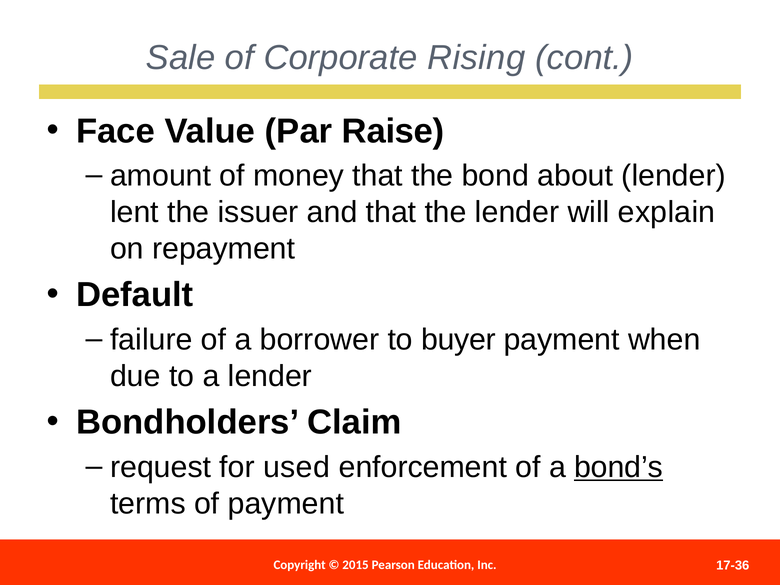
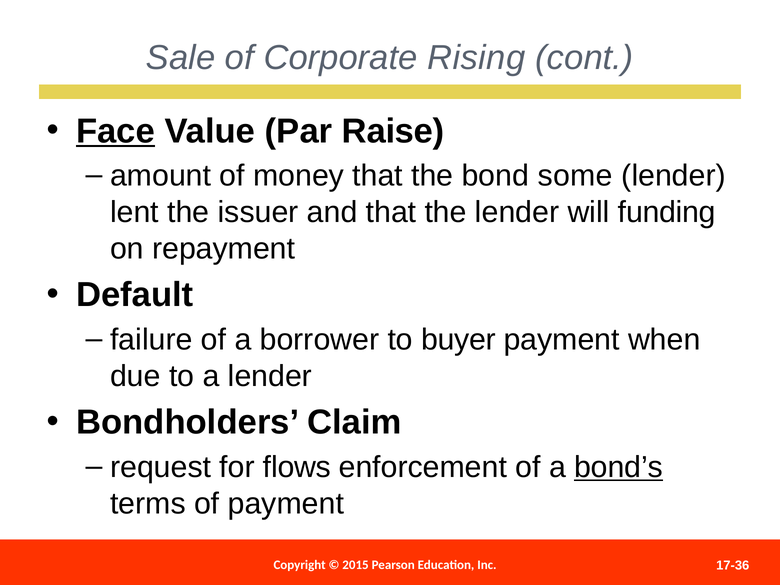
Face underline: none -> present (116, 131)
about: about -> some (575, 176)
explain: explain -> funding (667, 212)
used: used -> flows (297, 467)
